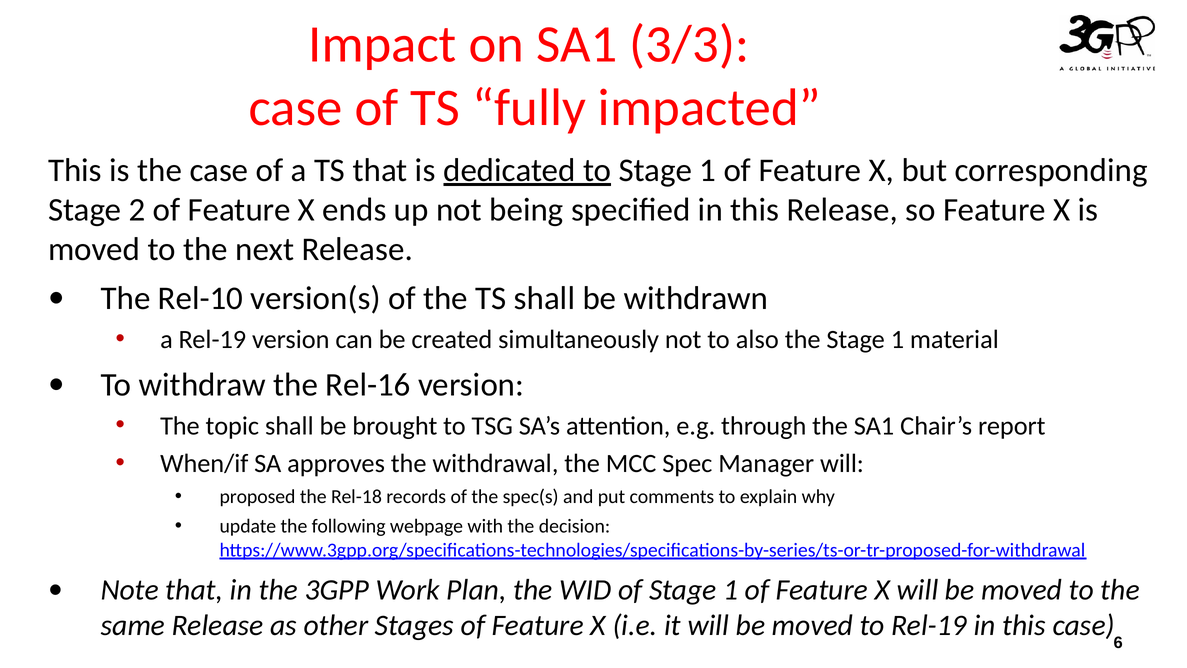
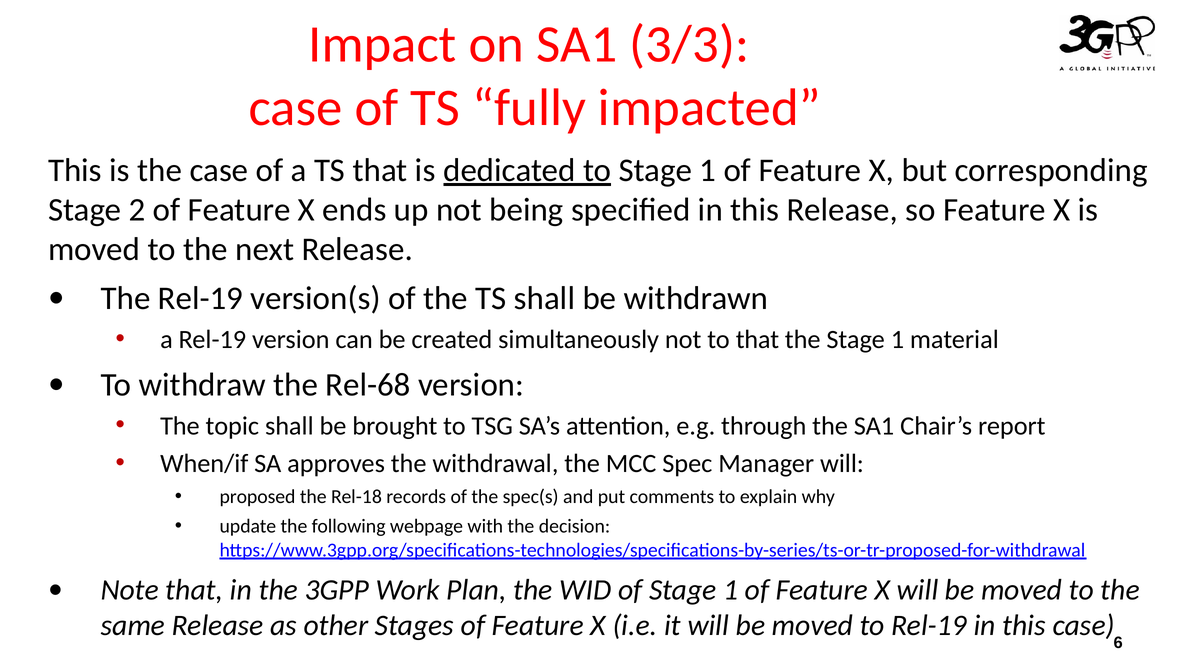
The Rel-10: Rel-10 -> Rel-19 (200, 298)
to also: also -> that (757, 339)
Rel-16: Rel-16 -> Rel-68 (368, 385)
